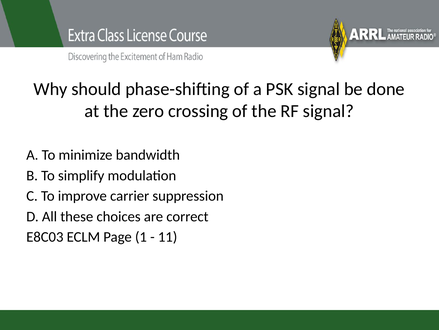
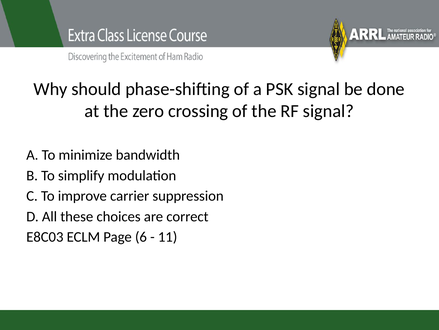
1: 1 -> 6 (141, 237)
